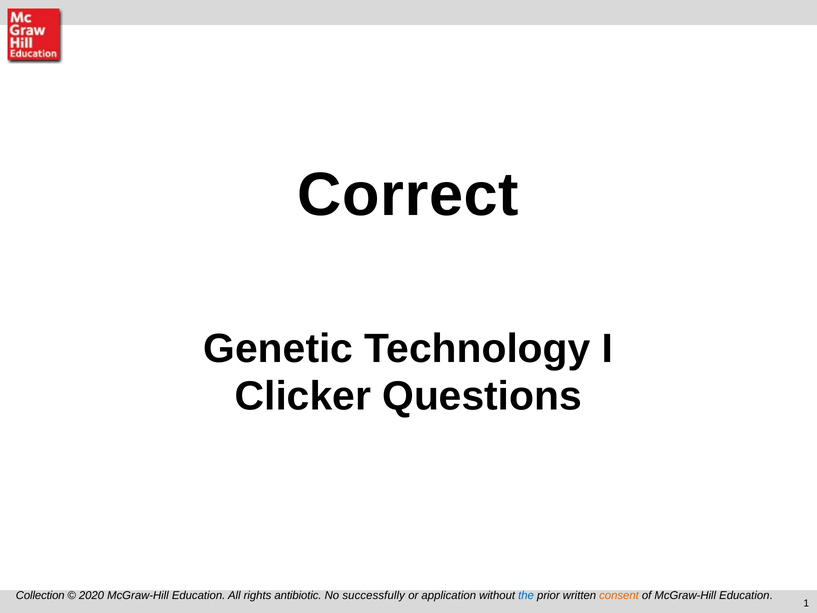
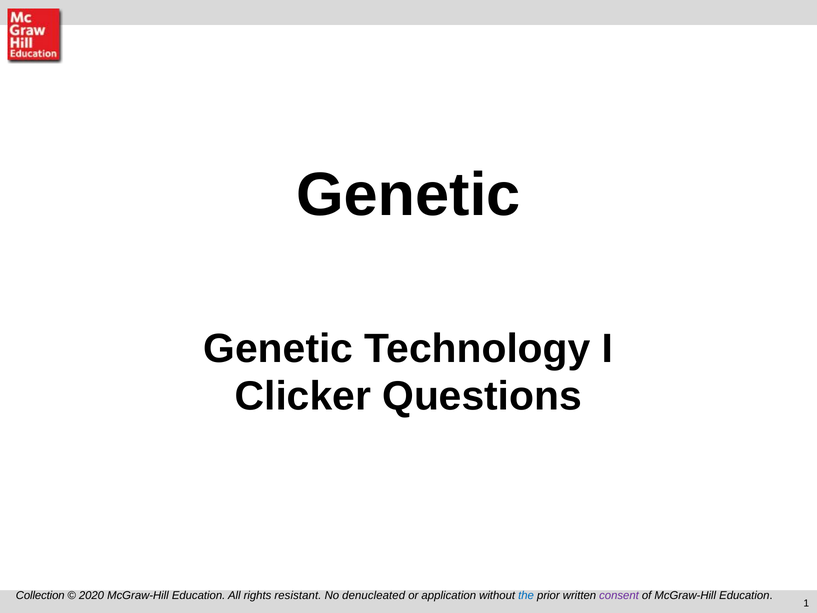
Correct: Correct -> Genetic (408, 195)
antibiotic: antibiotic -> resistant (298, 595)
successfully: successfully -> denucleated (374, 595)
consent colour: orange -> purple (619, 595)
